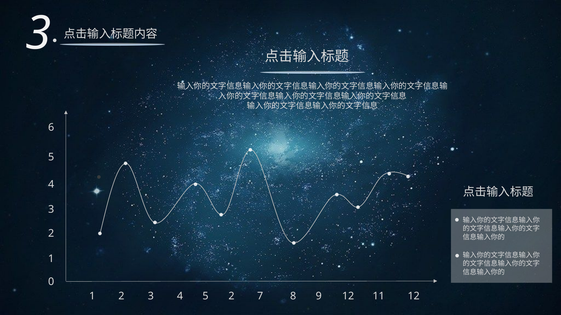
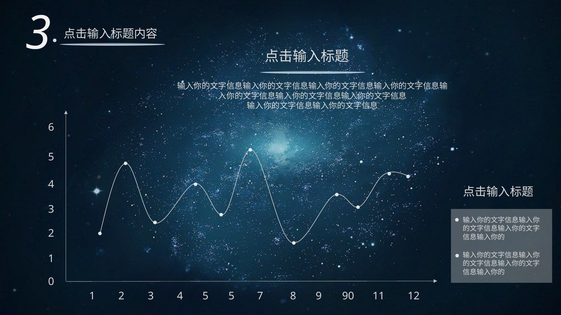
5 2: 2 -> 5 (231, 297)
9 12: 12 -> 90 (348, 297)
